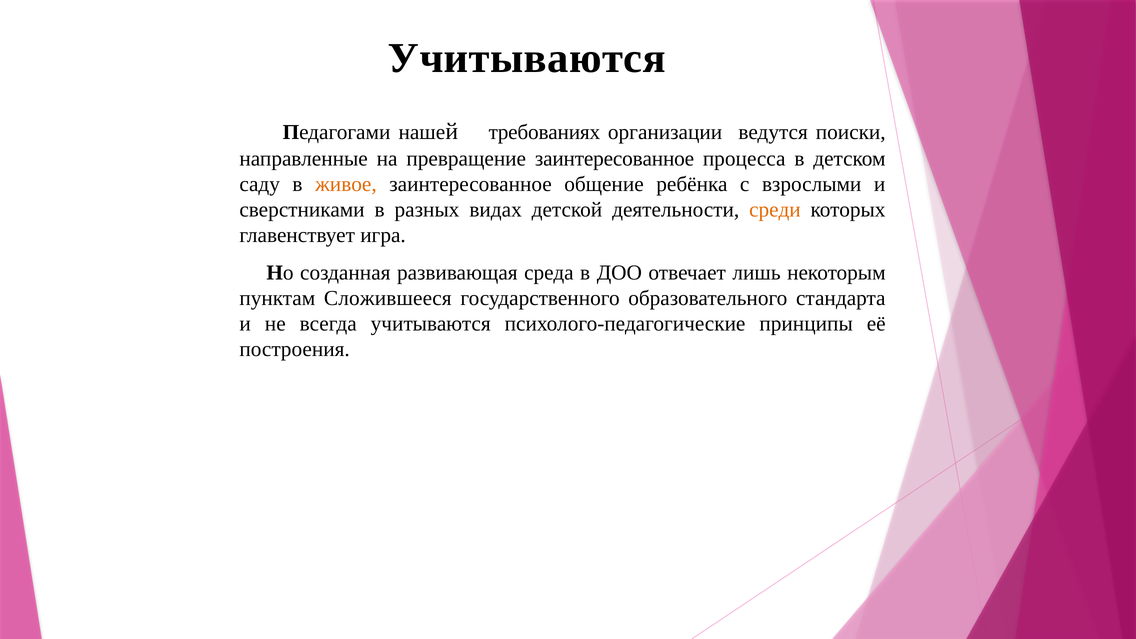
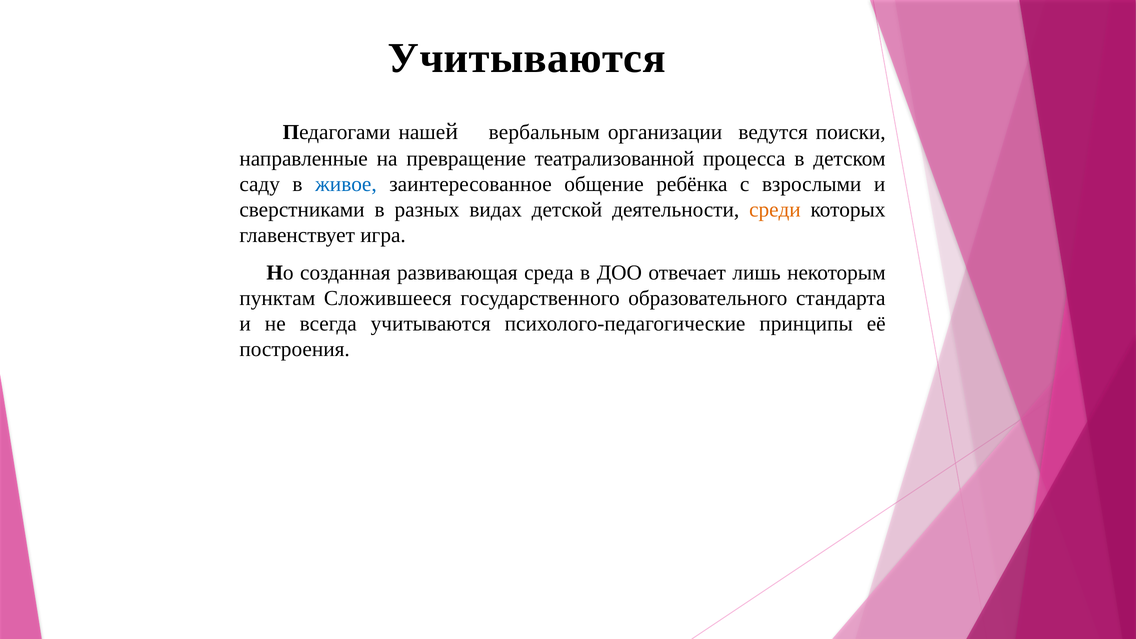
требованиях: требованиях -> вербальным (544, 132)
превращение заинтересованное: заинтересованное -> театрализованной (615, 158)
живое colour: orange -> blue (346, 184)
